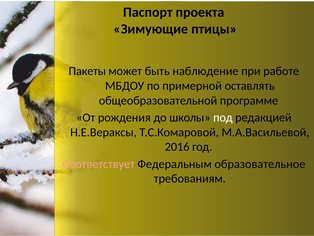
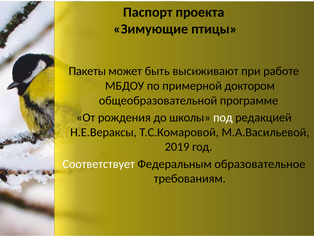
наблюдение: наблюдение -> высиживают (205, 71)
оставлять: оставлять -> доктором (250, 86)
2016: 2016 -> 2019 (177, 147)
Соответствует colour: pink -> white (99, 164)
